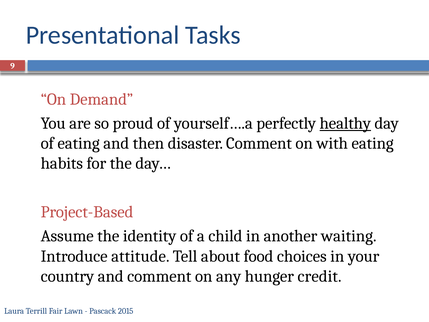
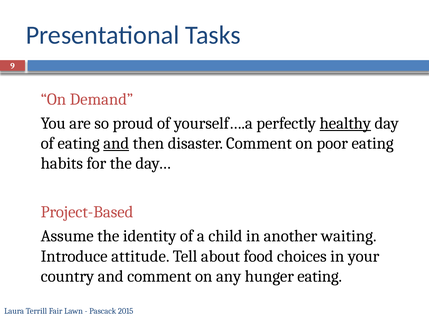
and underline: none -> present (116, 143)
with: with -> poor (332, 143)
hunger credit: credit -> eating (320, 276)
